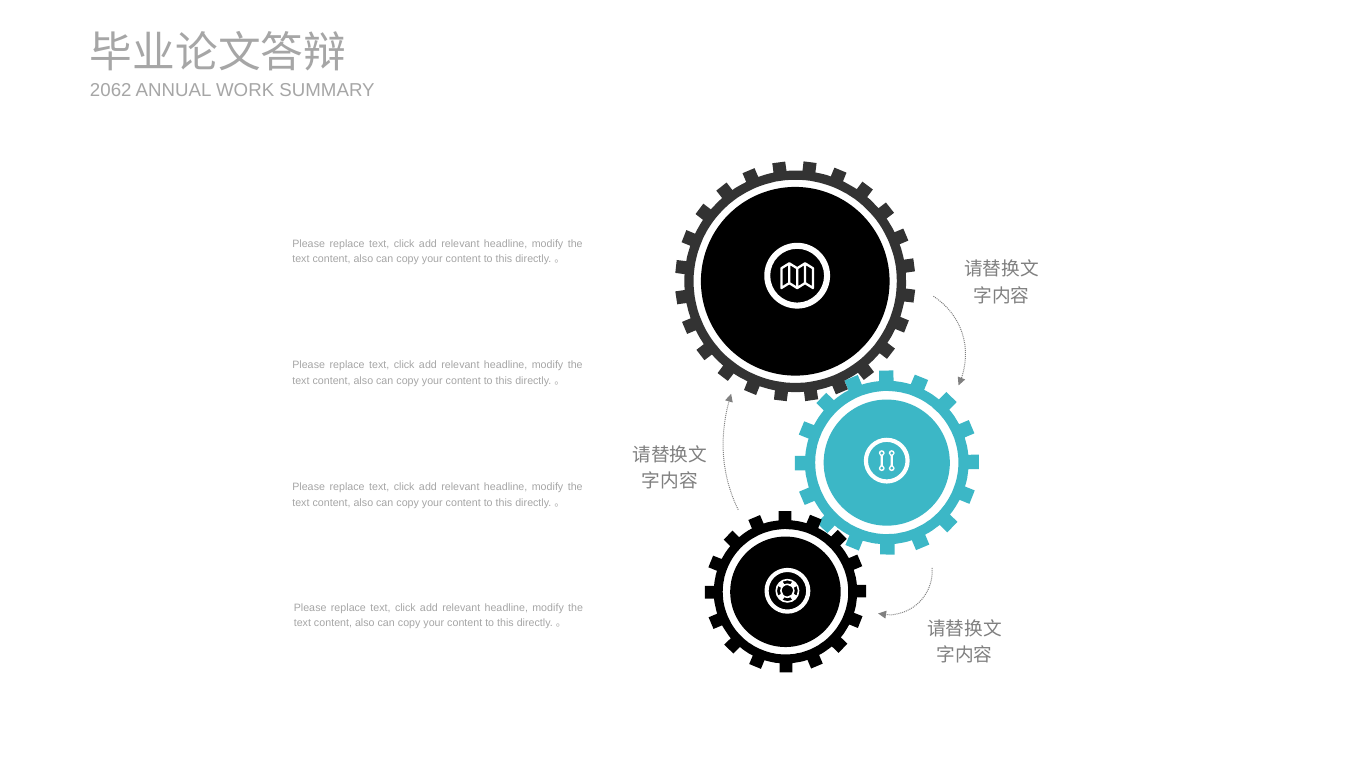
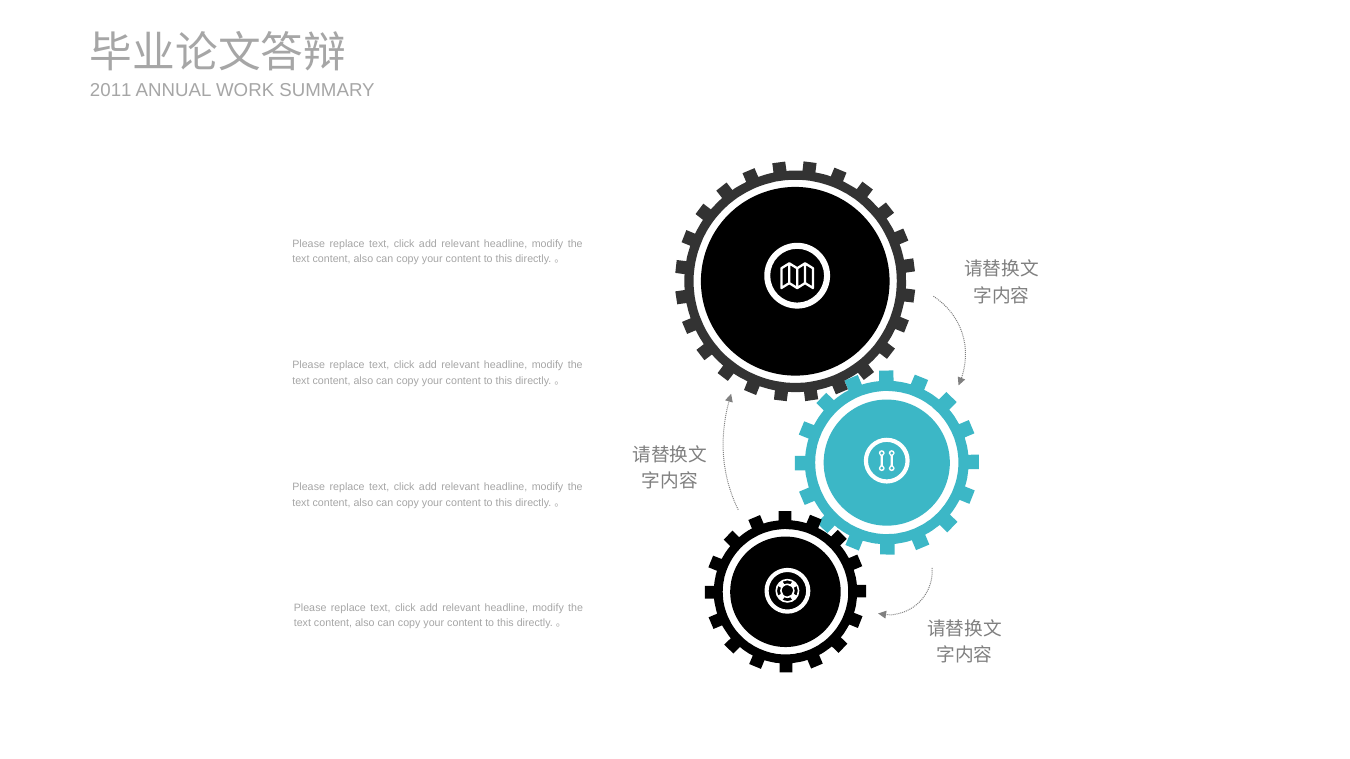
2062: 2062 -> 2011 (111, 91)
